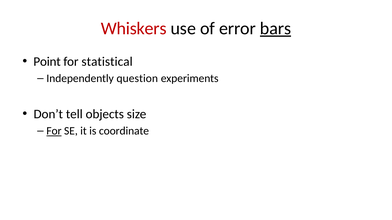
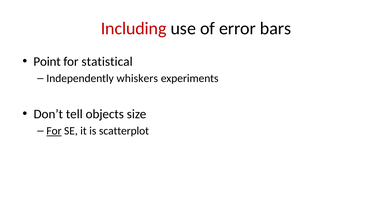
Whiskers: Whiskers -> Including (134, 28)
bars underline: present -> none (276, 28)
question: question -> whiskers (137, 79)
coordinate: coordinate -> scatterplot (124, 131)
